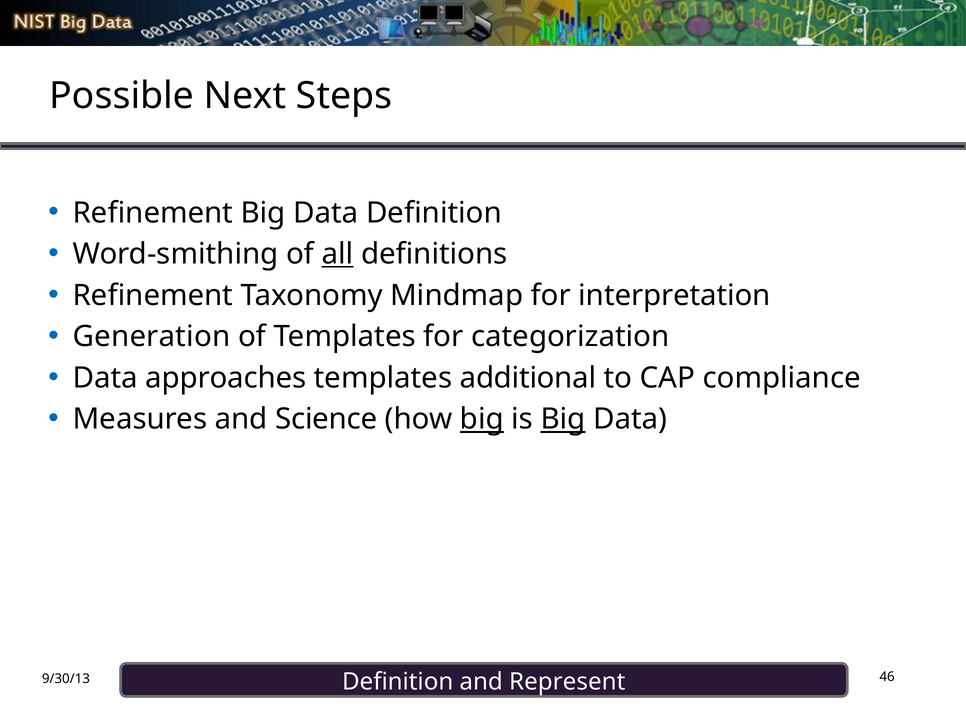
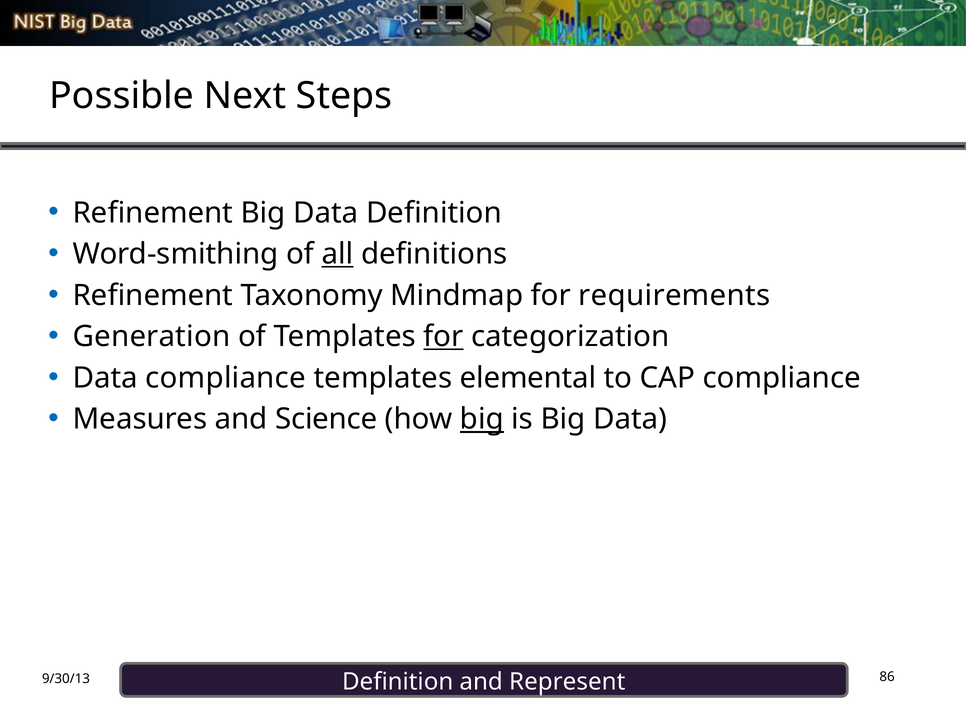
interpretation: interpretation -> requirements (674, 296)
for underline: none -> present (443, 337)
Data approaches: approaches -> compliance (226, 378)
additional: additional -> elemental (528, 378)
Big underline: present -> none (563, 419)
46: 46 -> 86 (887, 677)
